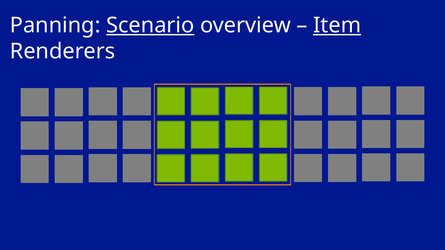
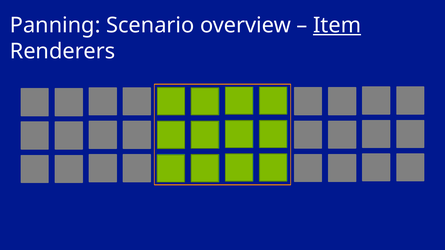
Scenario underline: present -> none (150, 25)
